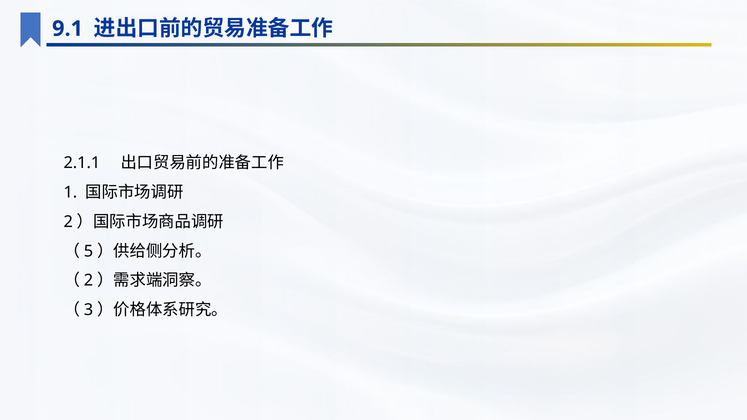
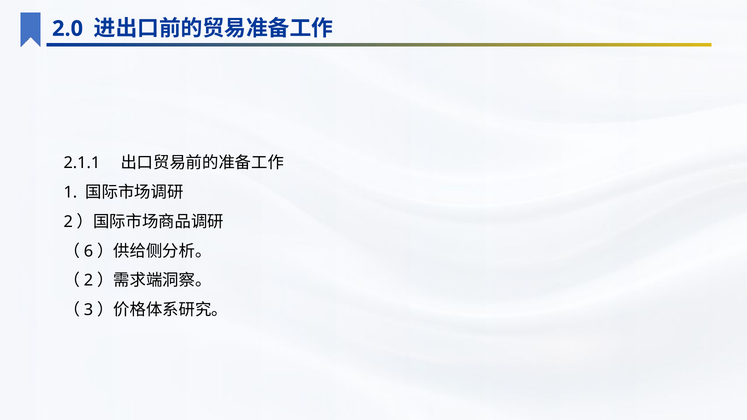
9.1: 9.1 -> 2.0 (68, 29)
5: 5 -> 6 (88, 251)
